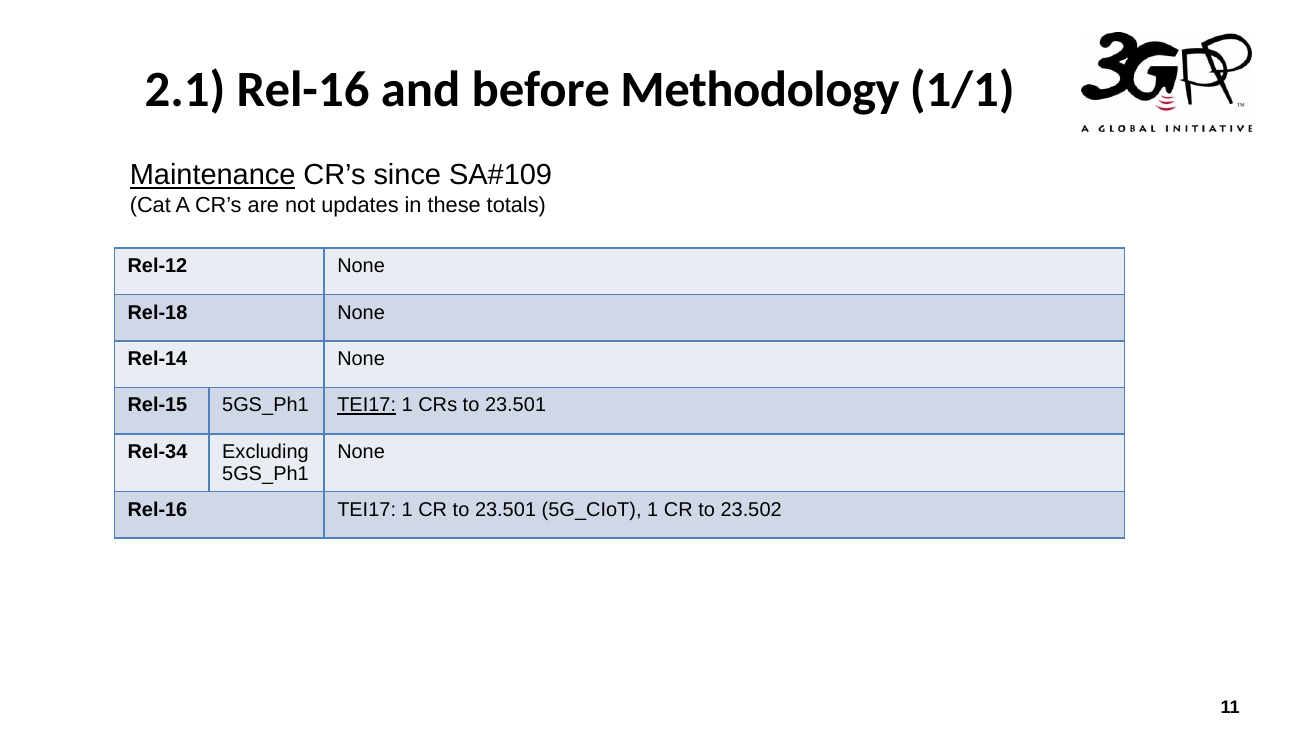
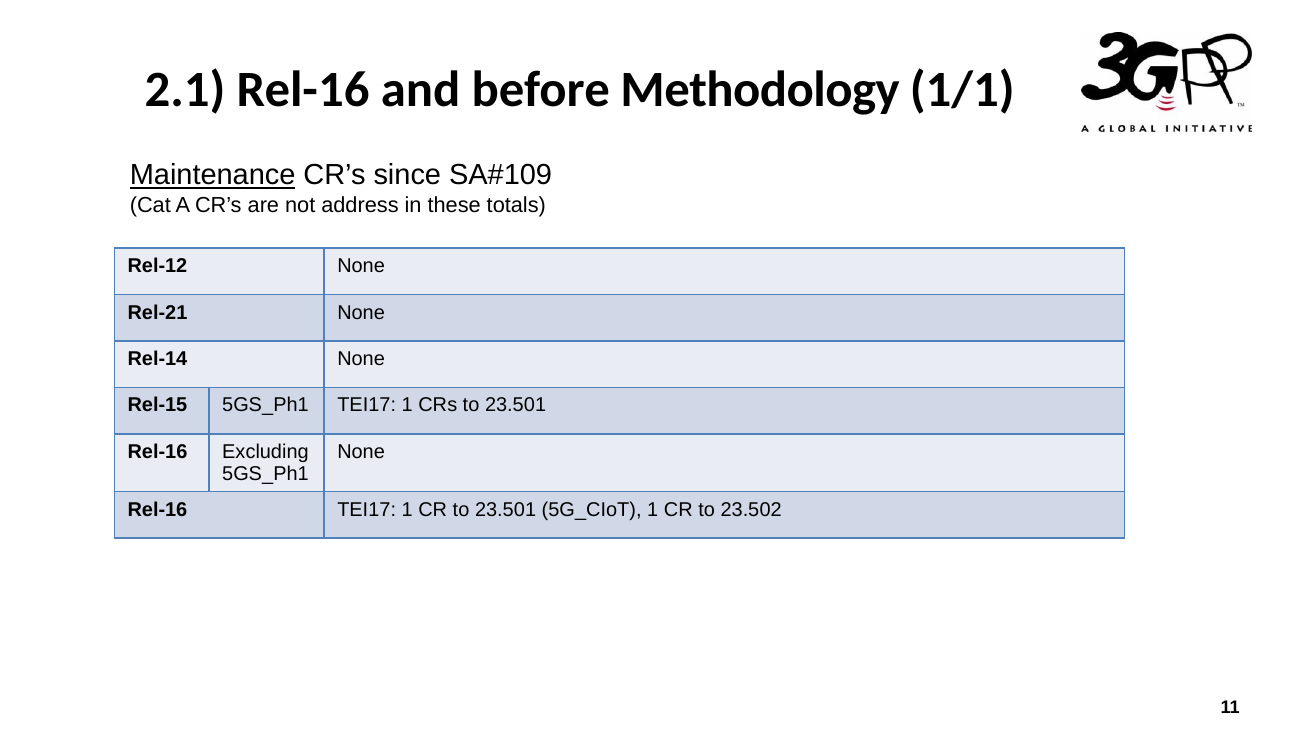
updates: updates -> address (360, 205)
Rel-18: Rel-18 -> Rel-21 (157, 312)
TEI17 underline: present -> none (367, 405)
Rel-34: Rel-34 -> Rel-16 (157, 452)
